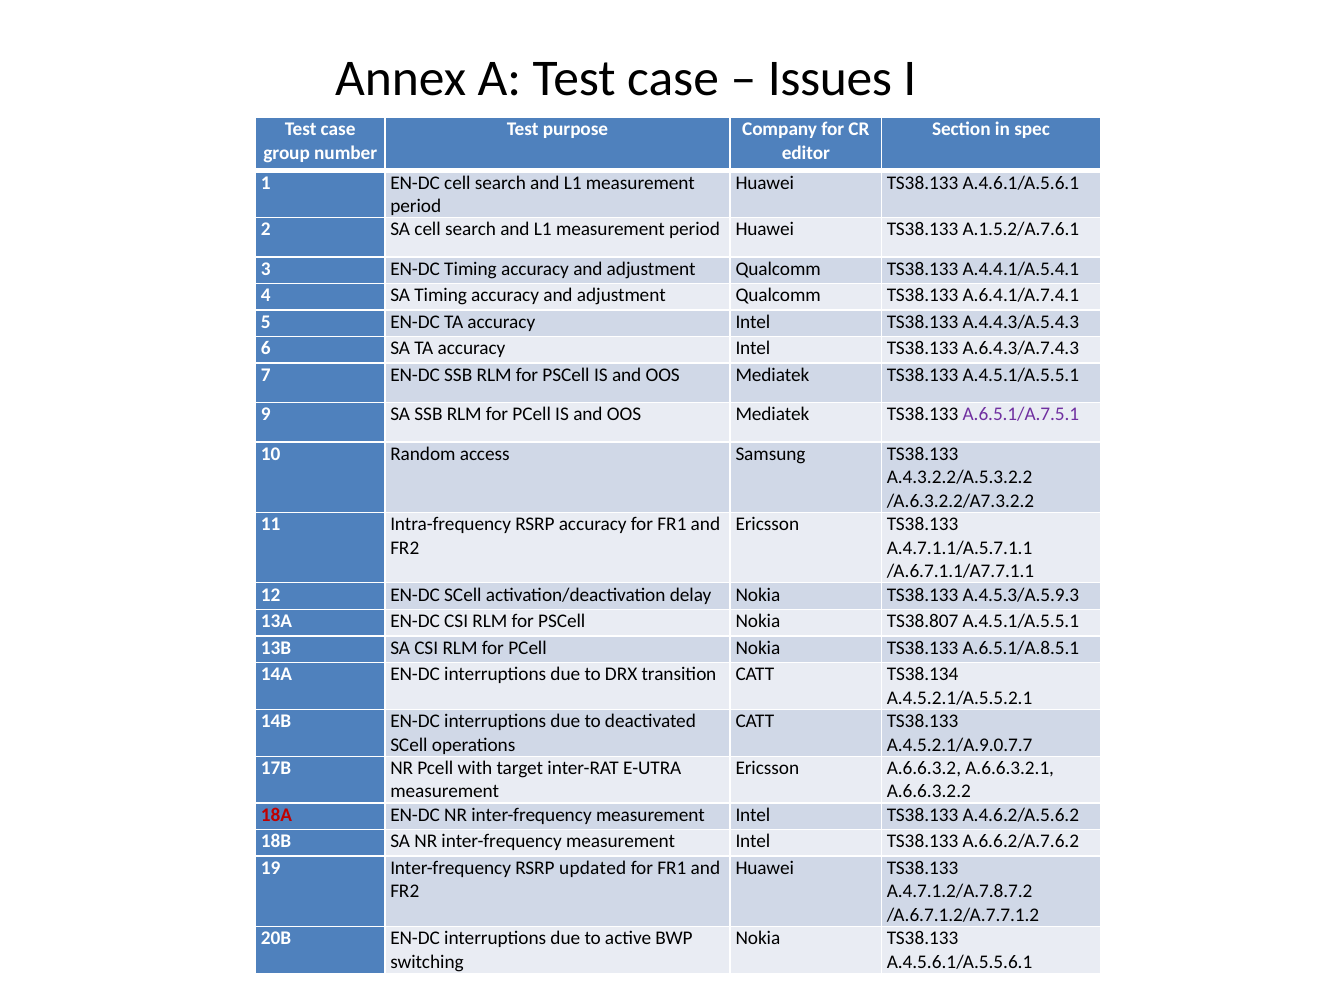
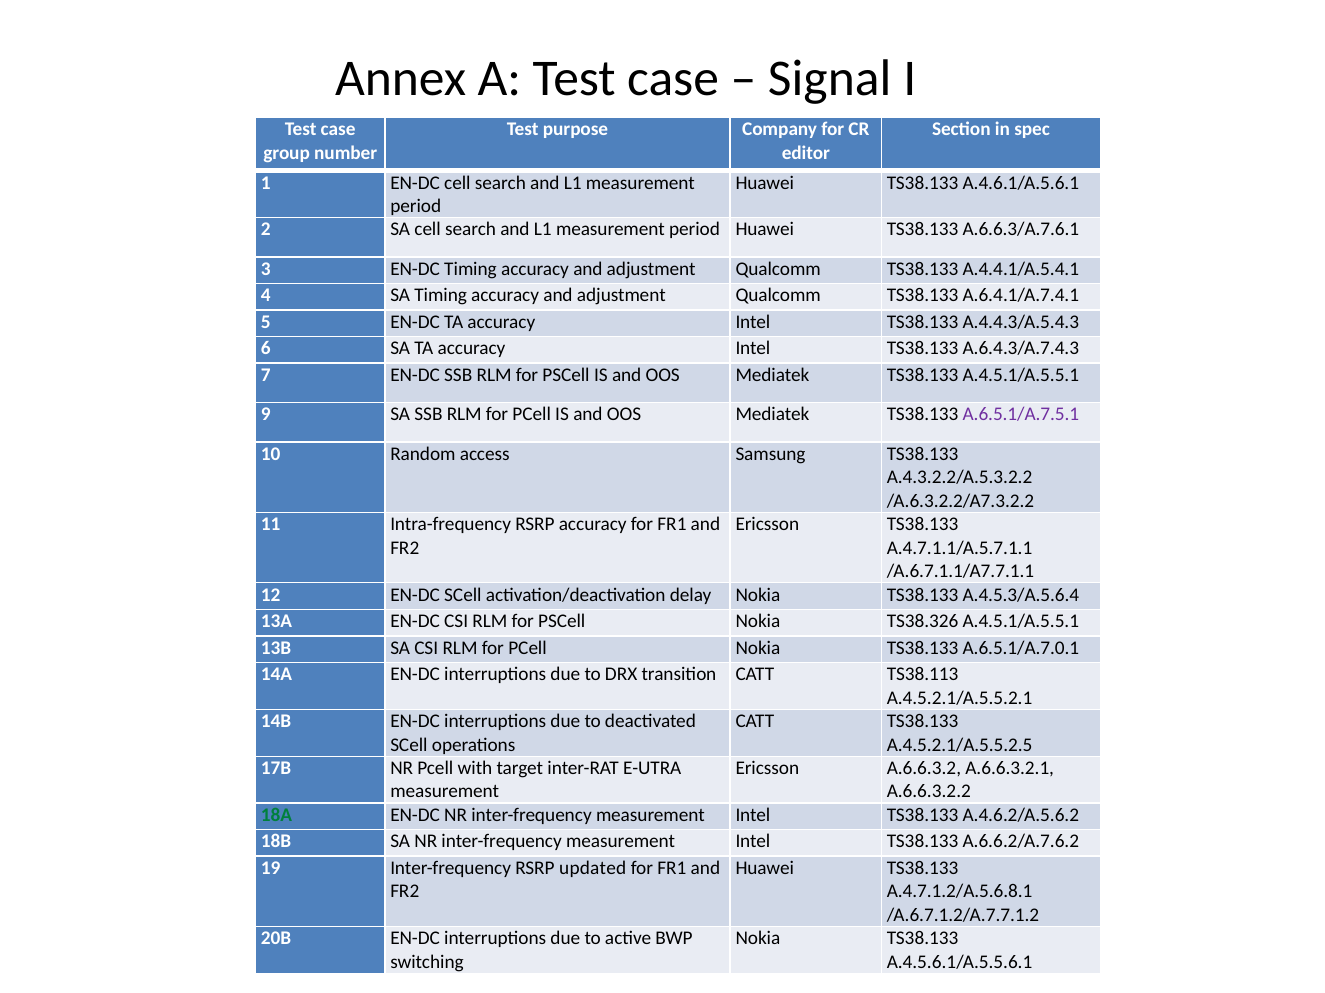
Issues: Issues -> Signal (830, 79)
A.1.5.2/A.7.6.1: A.1.5.2/A.7.6.1 -> A.6.6.3/A.7.6.1 (1021, 230)
A.4.5.3/A.5.9.3: A.4.5.3/A.5.9.3 -> A.4.5.3/A.5.6.4 (1021, 595)
TS38.807: TS38.807 -> TS38.326 (923, 622)
A.6.5.1/A.8.5.1: A.6.5.1/A.8.5.1 -> A.6.5.1/A.7.0.1 (1021, 648)
TS38.134: TS38.134 -> TS38.113 (923, 675)
A.4.5.2.1/A.9.0.7.7: A.4.5.2.1/A.9.0.7.7 -> A.4.5.2.1/A.5.5.2.5 (960, 745)
18A colour: red -> green (276, 816)
A.4.7.1.2/A.7.8.7.2: A.4.7.1.2/A.7.8.7.2 -> A.4.7.1.2/A.5.6.8.1 (960, 892)
